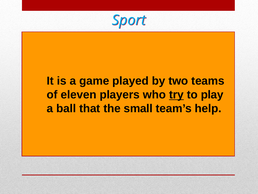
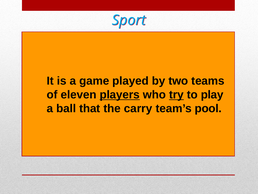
players underline: none -> present (120, 95)
small: small -> carry (138, 108)
help: help -> pool (208, 108)
